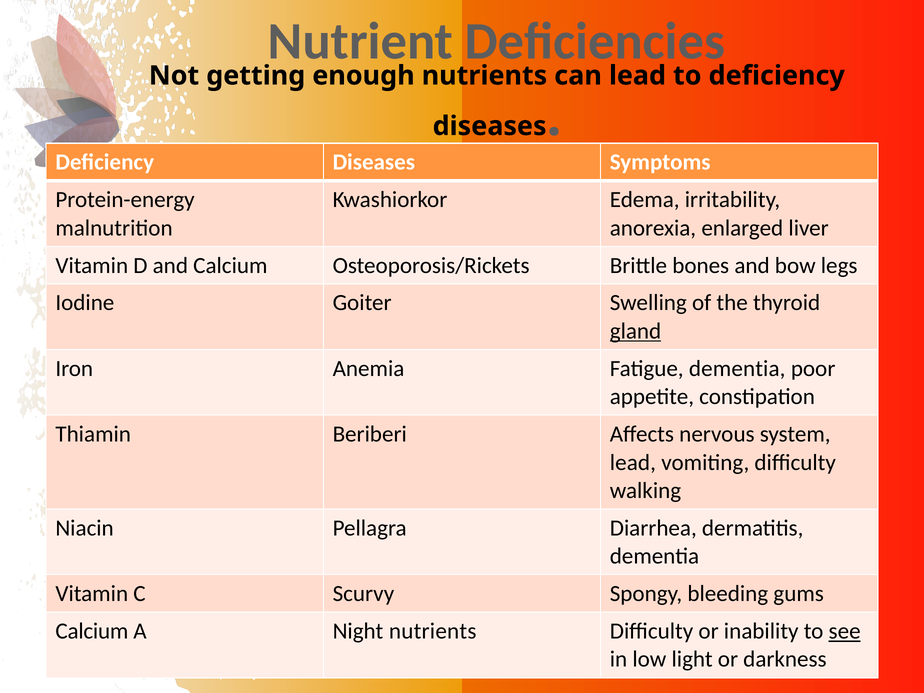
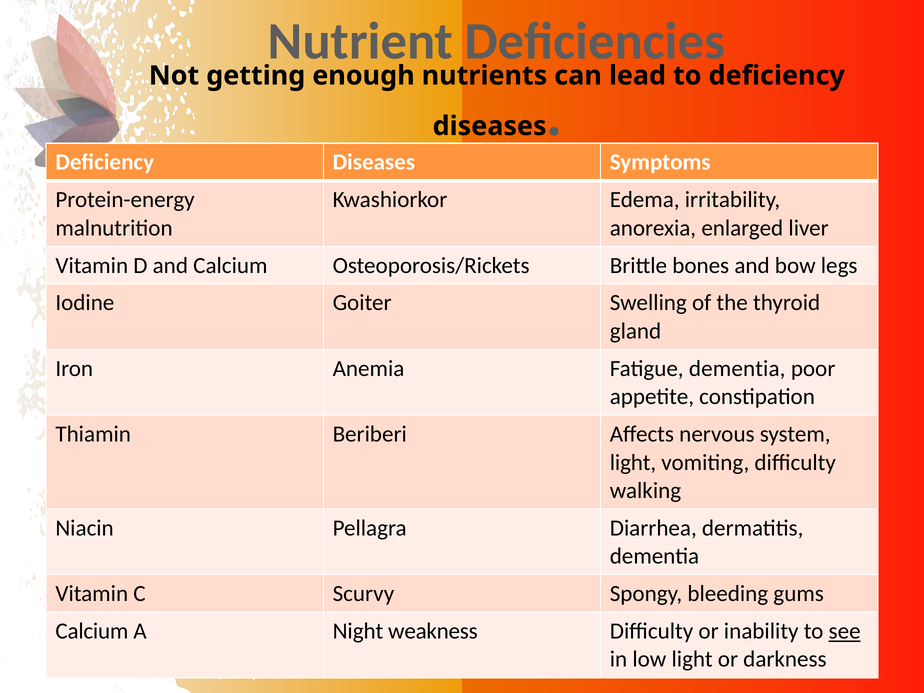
gland underline: present -> none (636, 331)
lead: lead -> light (633, 462)
Night nutrients: nutrients -> weakness (433, 631)
